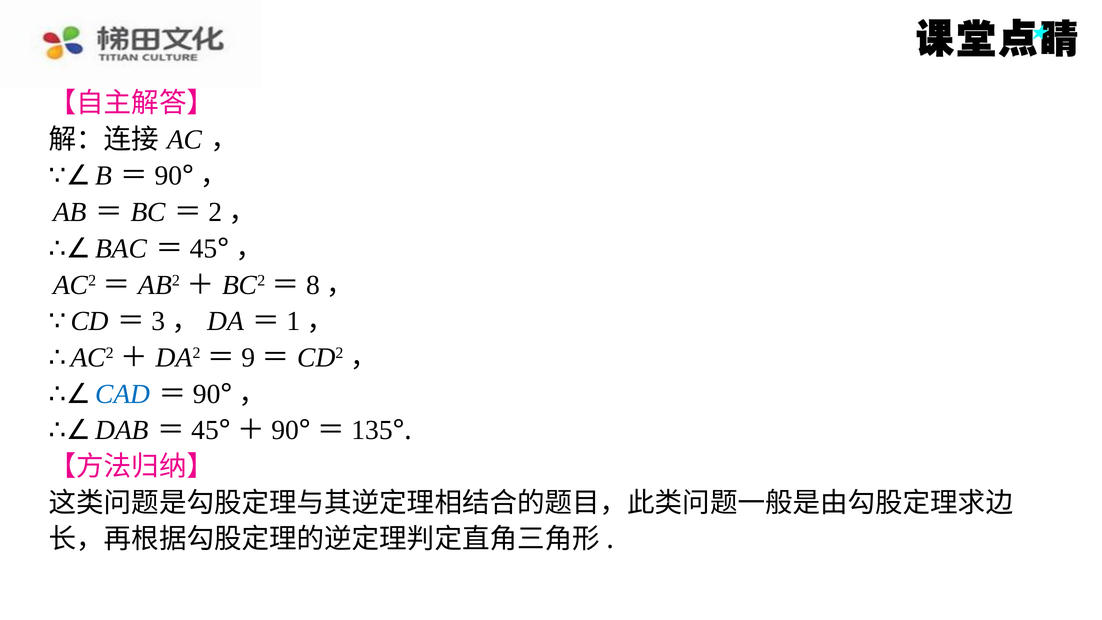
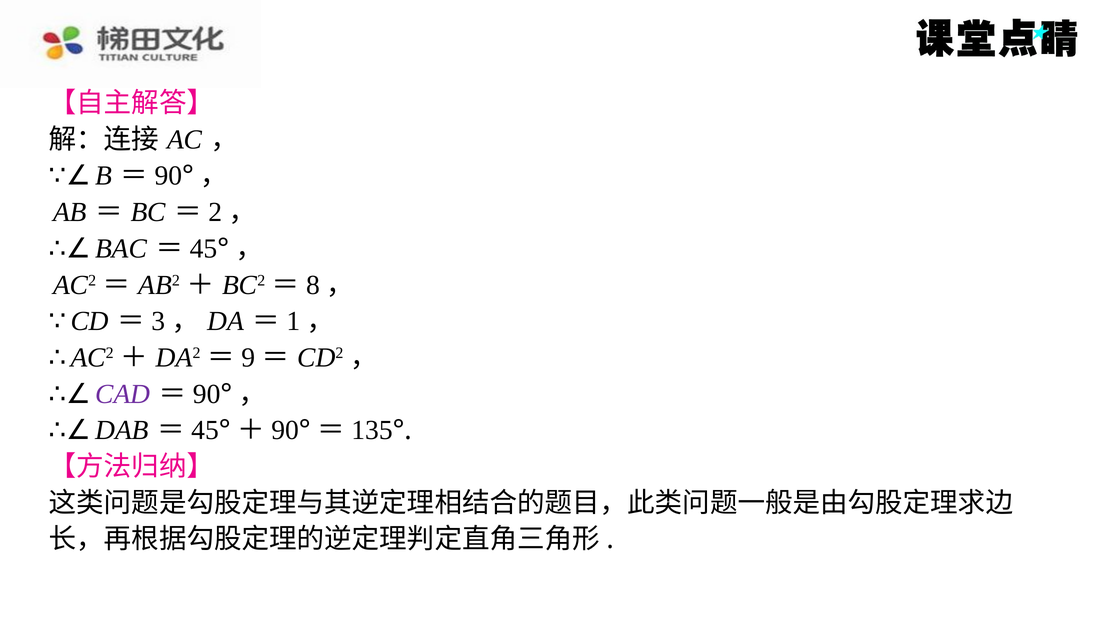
CAD colour: blue -> purple (123, 394)
